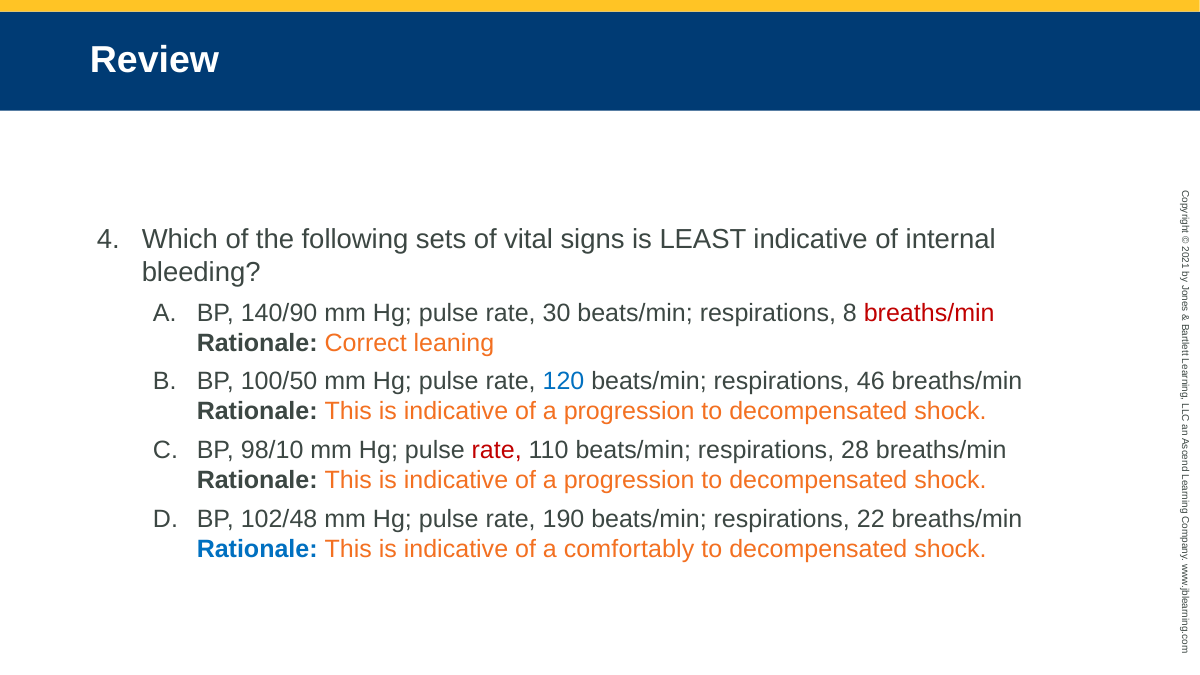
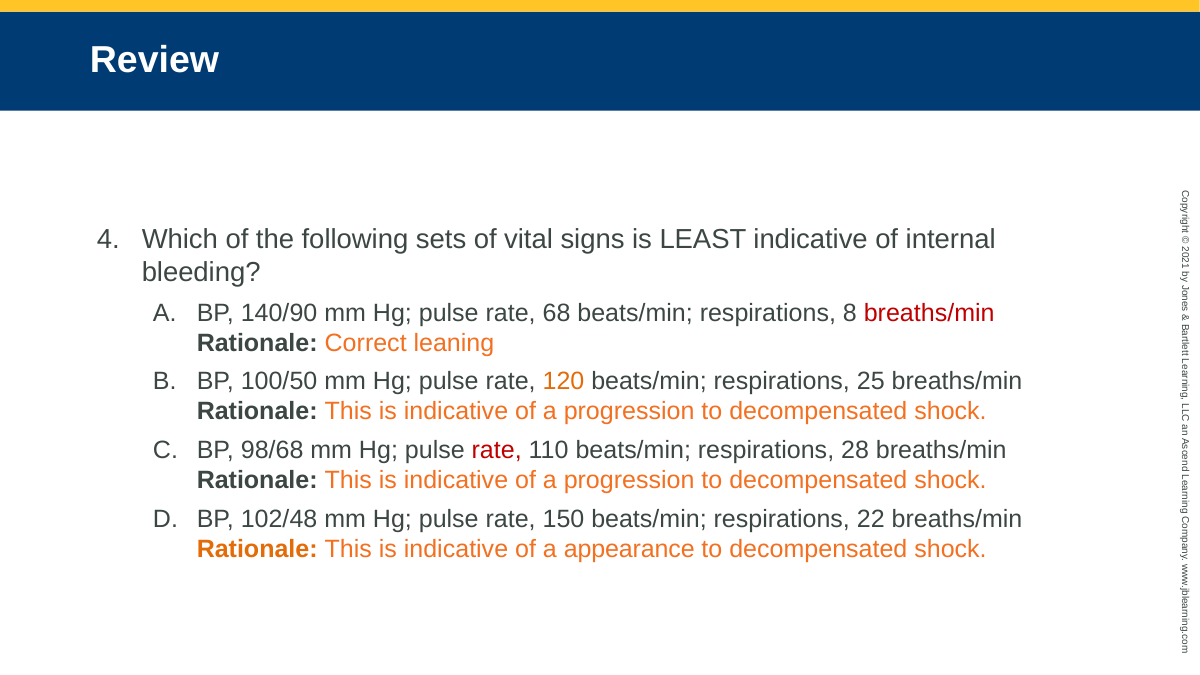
30: 30 -> 68 (557, 313)
120 colour: blue -> orange (564, 382)
46: 46 -> 25 (871, 382)
98/10: 98/10 -> 98/68 (272, 450)
190: 190 -> 150 (564, 519)
Rationale colour: blue -> orange (257, 549)
comfortably: comfortably -> appearance (629, 549)
